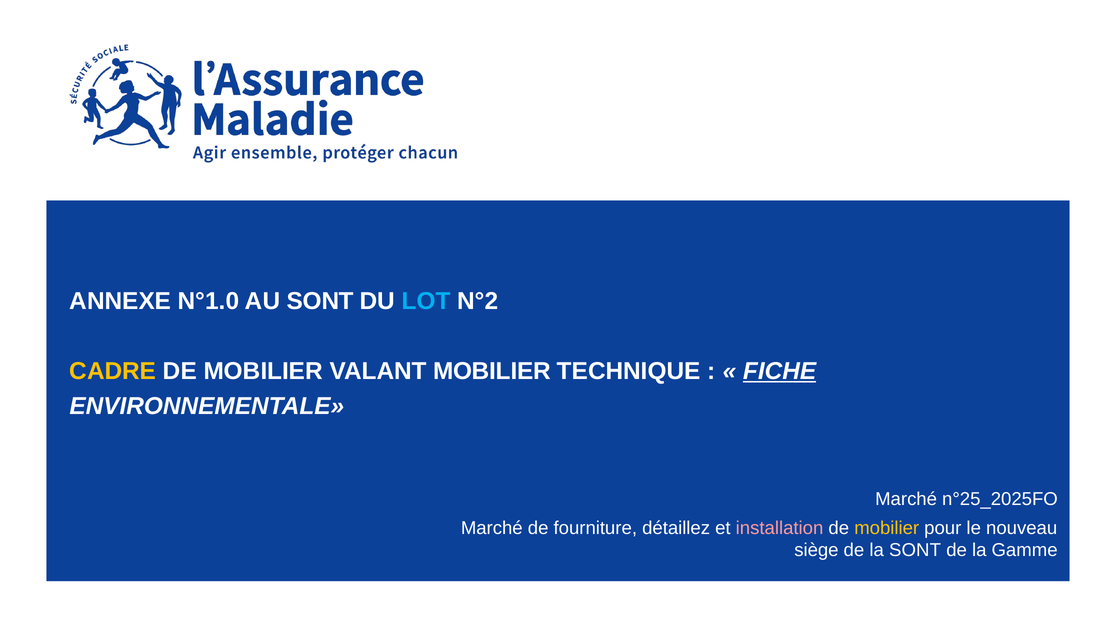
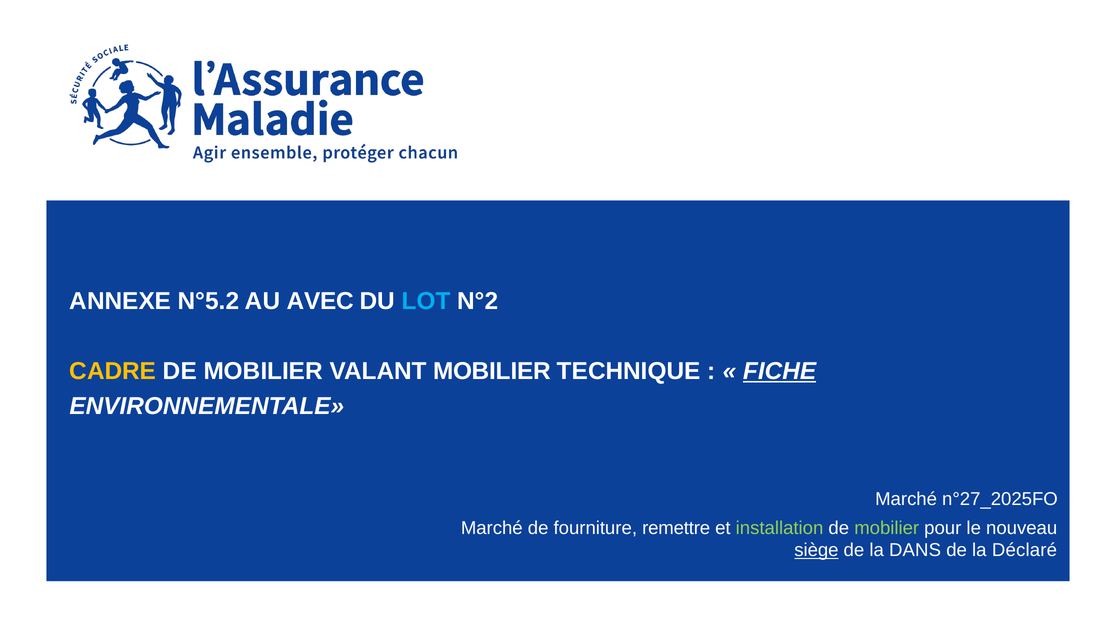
N°1.0: N°1.0 -> N°5.2 (208, 301)
AU SONT: SONT -> AVEC (320, 301)
n°25_2025FO: n°25_2025FO -> n°27_2025FO (1000, 499)
détaillez: détaillez -> remettre (676, 528)
installation colour: pink -> light green (780, 528)
mobilier colour: yellow -> light green (887, 528)
siège underline: none -> present (816, 550)
la SONT: SONT -> DANS (915, 550)
Gamme: Gamme -> Déclaré (1024, 550)
